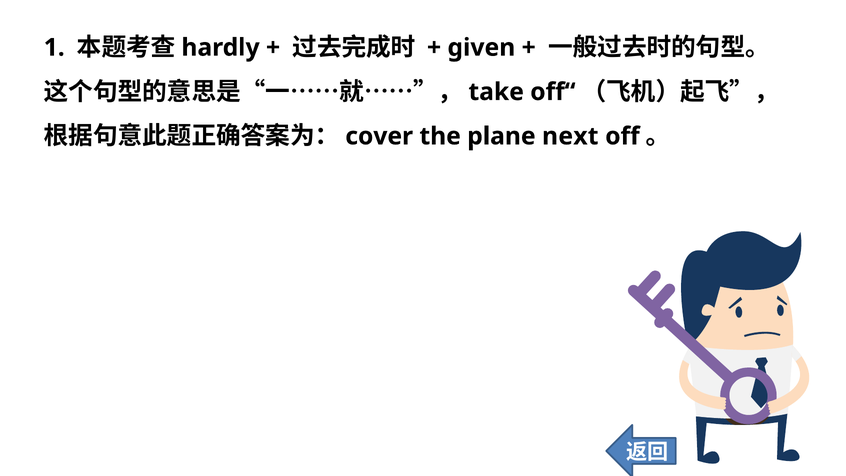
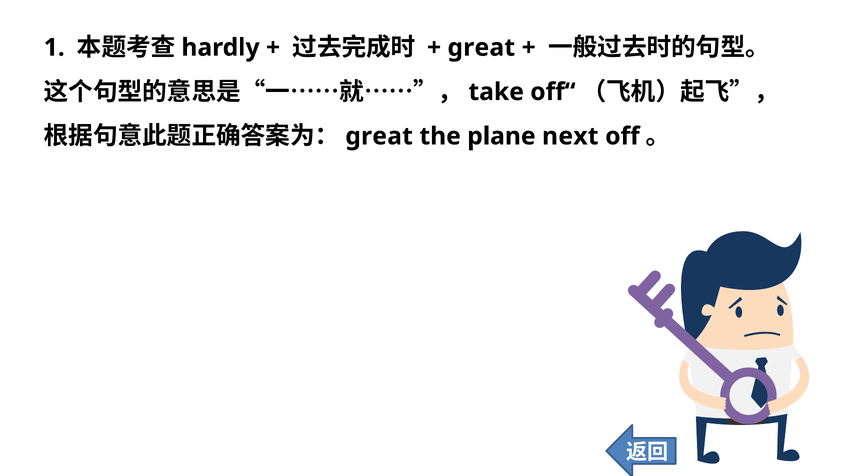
given: given -> great (481, 48)
cover: cover -> great (379, 136)
